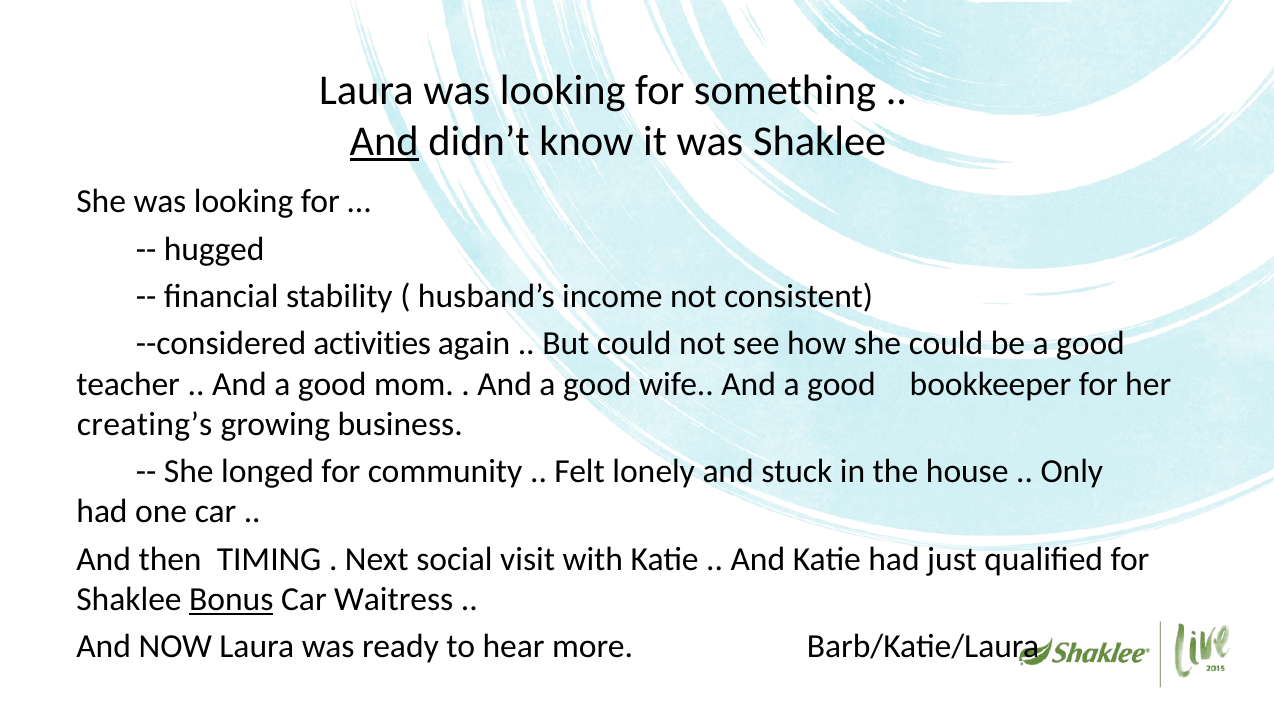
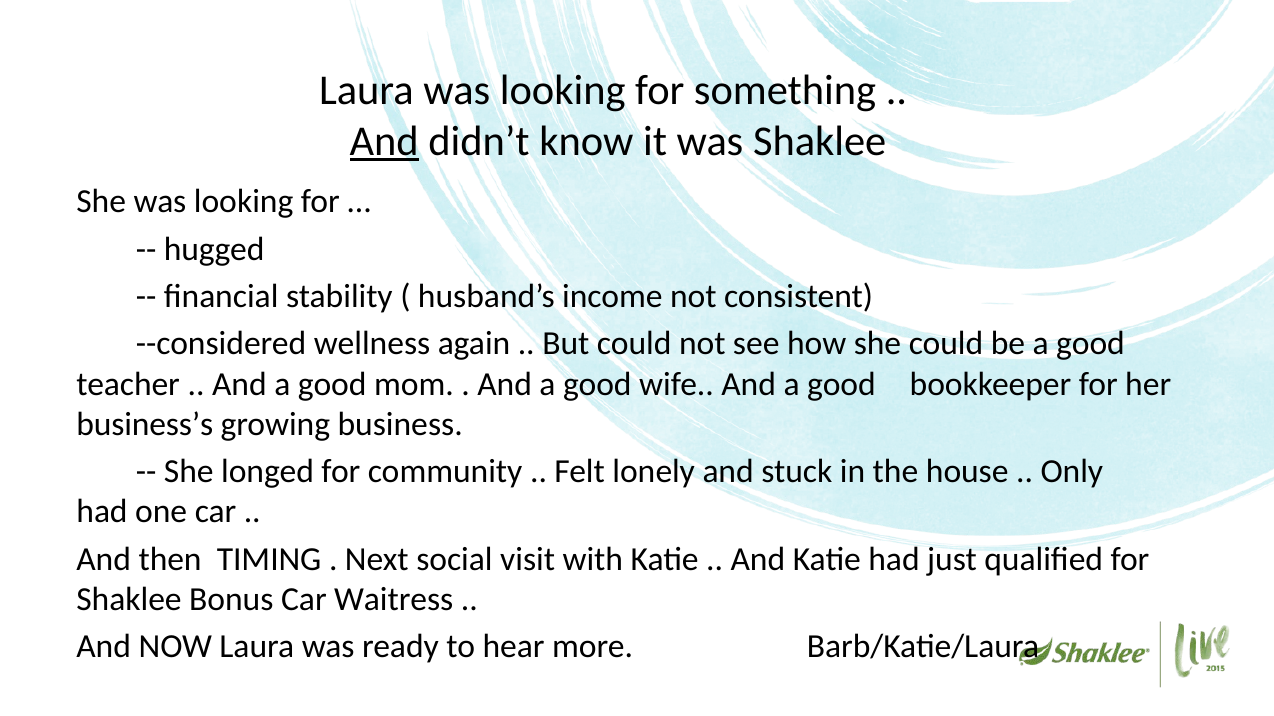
activities: activities -> wellness (372, 344)
creating’s: creating’s -> business’s (145, 425)
Bonus underline: present -> none (231, 600)
